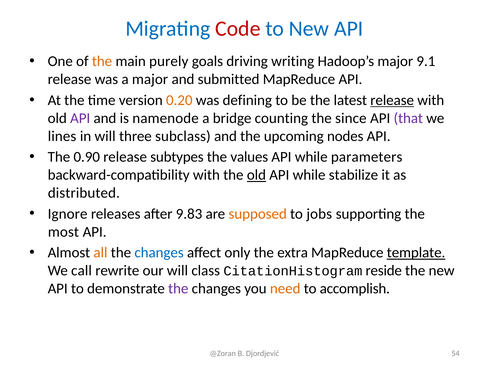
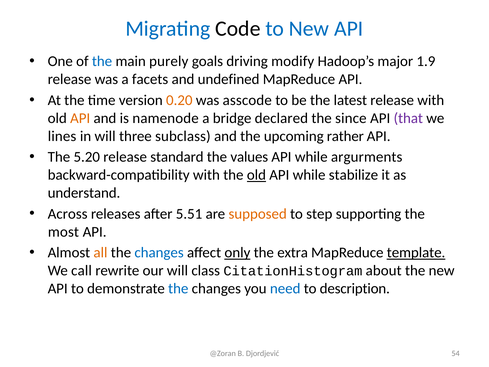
Code colour: red -> black (238, 29)
the colour: orange -> blue (102, 61)
writing: writing -> modify (293, 61)
9.1: 9.1 -> 1.9 (426, 61)
a major: major -> facets (150, 79)
submitted: submitted -> undefined (229, 79)
defining: defining -> asscode (247, 100)
release underline: present -> none (392, 100)
API colour: purple -> orange (80, 118)
counting: counting -> declared (281, 118)
nodes: nodes -> rather (345, 136)
0.90: 0.90 -> 5.20 (87, 157)
subtypes: subtypes -> standard (177, 157)
parameters: parameters -> argurments (367, 157)
distributed: distributed -> understand (84, 193)
Ignore: Ignore -> Across (68, 214)
9.83: 9.83 -> 5.51 (189, 214)
jobs: jobs -> step (319, 214)
only underline: none -> present (237, 253)
reside: reside -> about (384, 270)
the colour: purple -> blue (178, 288)
need colour: orange -> blue (285, 288)
accomplish: accomplish -> description (355, 288)
